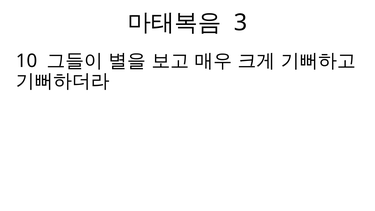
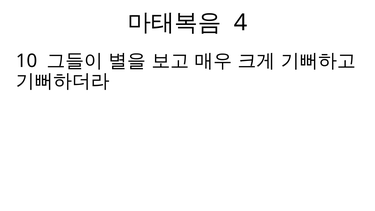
3: 3 -> 4 (241, 23)
